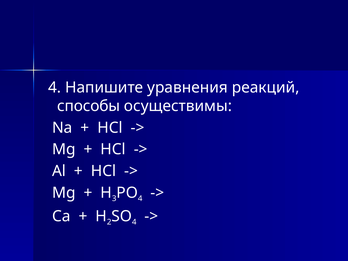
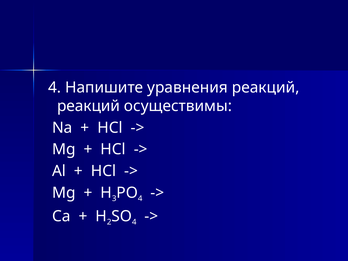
способы: способы -> реакций (89, 106)
